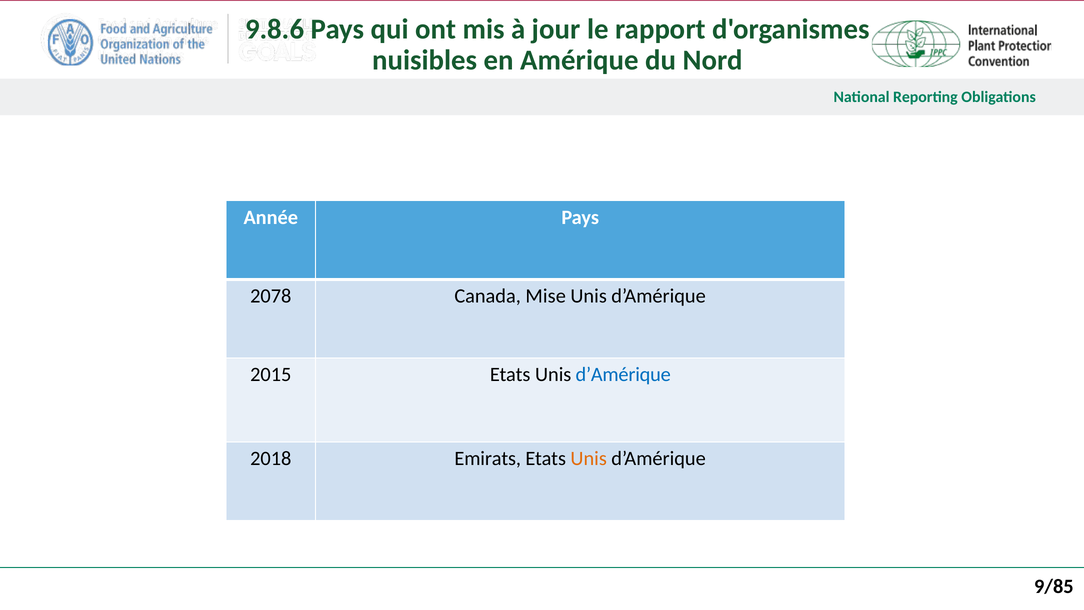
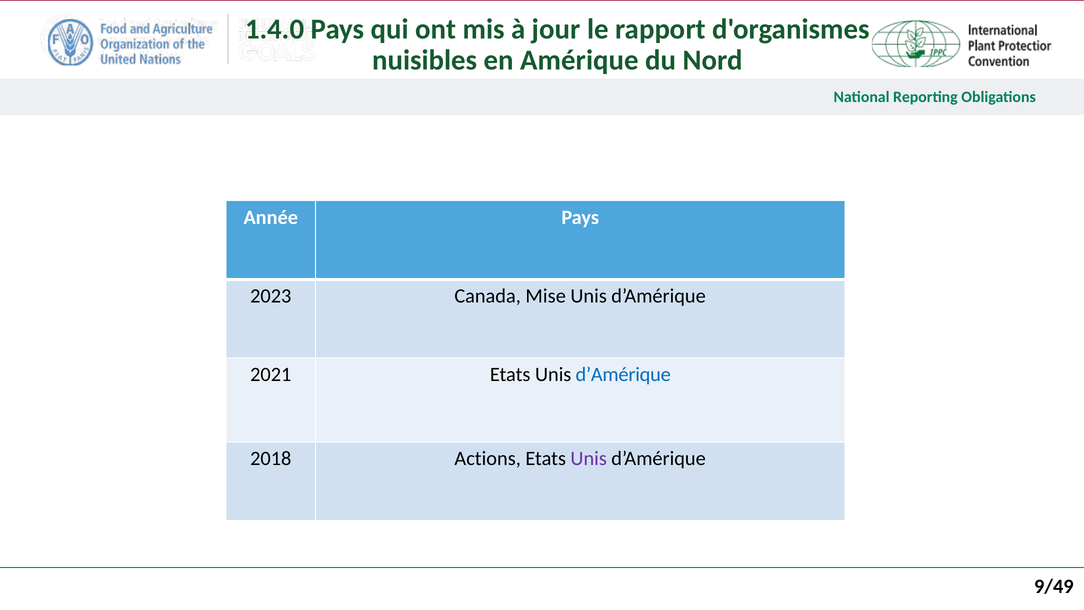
9.8.6: 9.8.6 -> 1.4.0 (275, 29)
2078: 2078 -> 2023 (271, 296)
2015: 2015 -> 2021 (271, 374)
Emirats: Emirats -> Actions (488, 458)
Unis colour: orange -> purple (589, 458)
9/85: 9/85 -> 9/49 (1054, 586)
